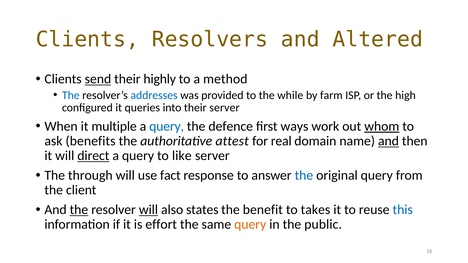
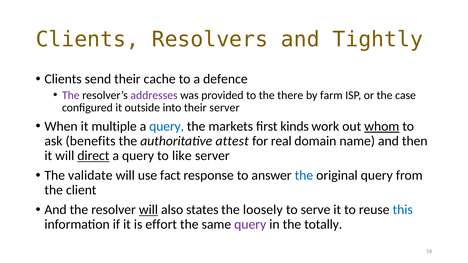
Altered: Altered -> Tightly (378, 39)
send underline: present -> none (98, 79)
highly: highly -> cache (160, 79)
method: method -> defence (225, 79)
The colour: blue -> purple (71, 95)
addresses colour: blue -> purple (154, 95)
while: while -> there (290, 95)
high: high -> case (406, 95)
queries: queries -> outside (142, 108)
defence: defence -> markets (231, 126)
ways: ways -> kinds (295, 126)
and underline: present -> none (388, 141)
through: through -> validate (90, 176)
the underline: present -> none (79, 210)
benefit: benefit -> loosely (263, 210)
takes: takes -> serve (316, 210)
query colour: orange -> purple (250, 225)
public: public -> totally (323, 225)
